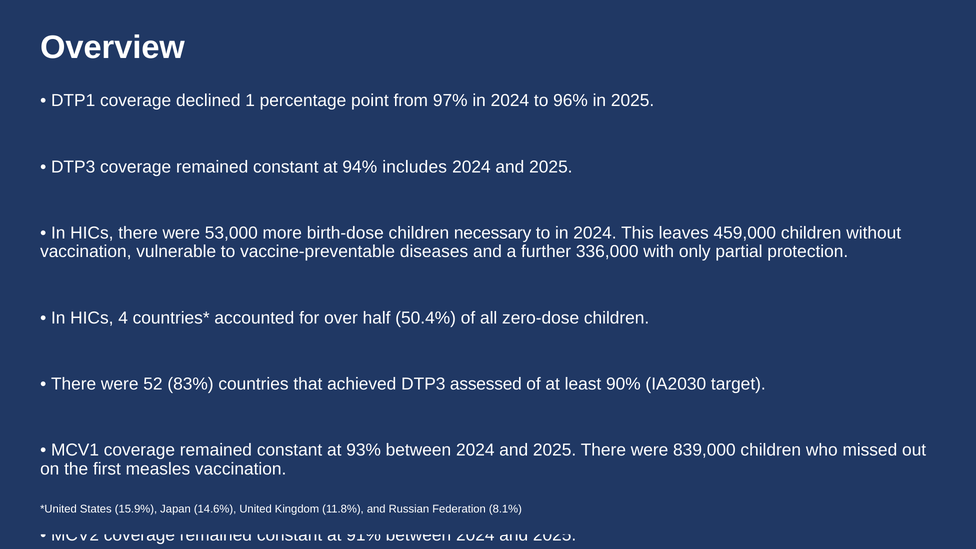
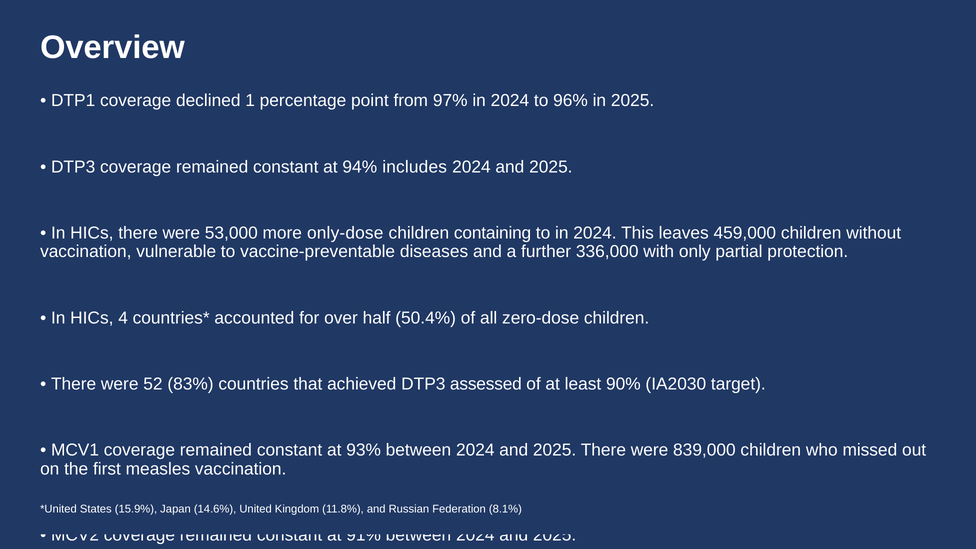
birth-dose: birth-dose -> only-dose (345, 233)
necessary: necessary -> containing (493, 233)
